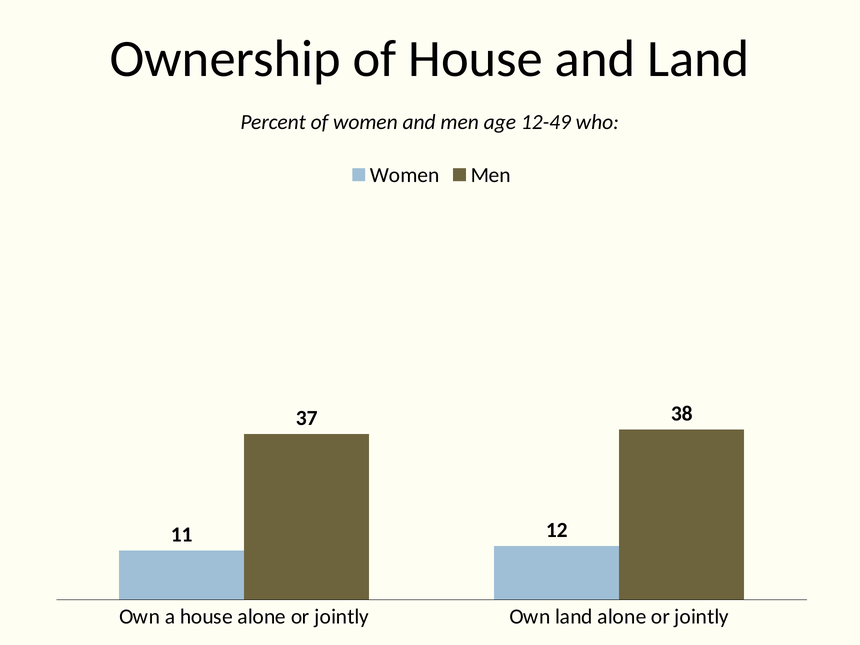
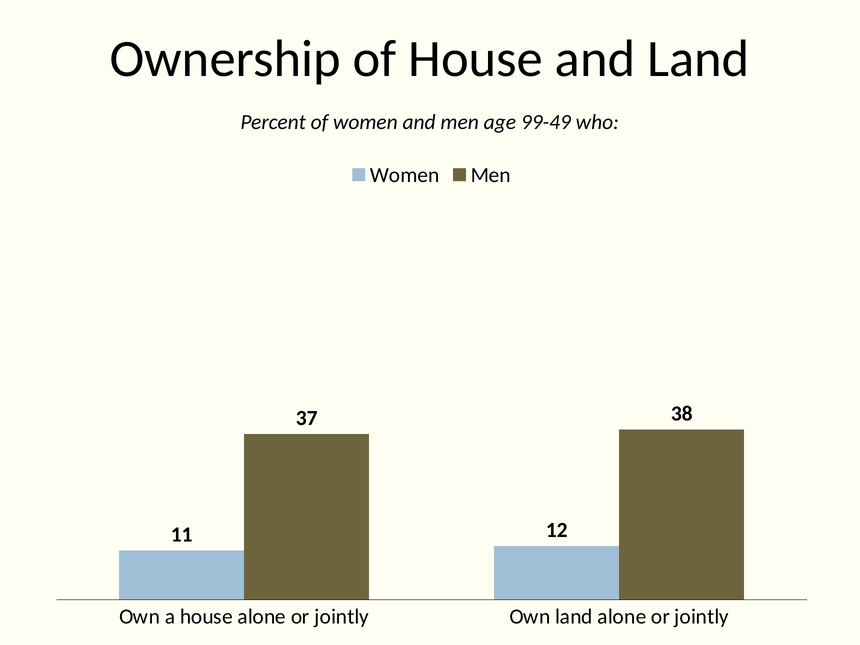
12-49: 12-49 -> 99-49 (546, 122)
